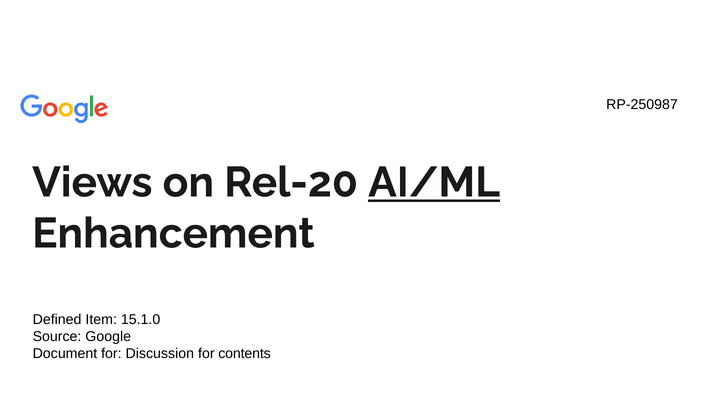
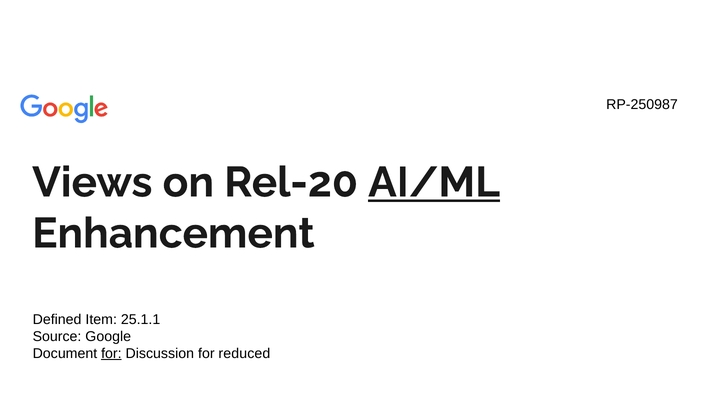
15.1.0: 15.1.0 -> 25.1.1 (141, 319)
for underline: none -> present (111, 353)
contents: contents -> reduced (244, 353)
